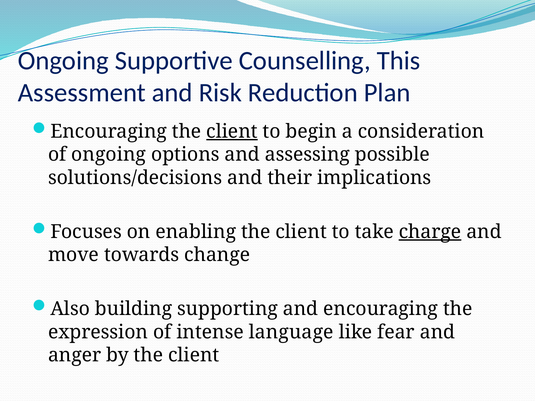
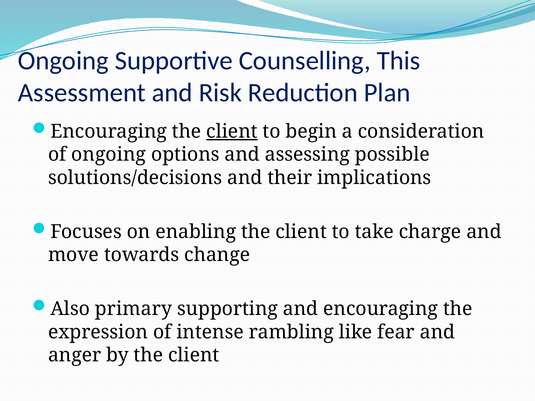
charge underline: present -> none (430, 232)
building: building -> primary (133, 309)
language: language -> rambling (291, 332)
